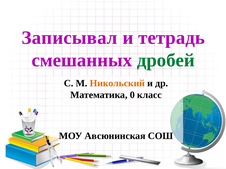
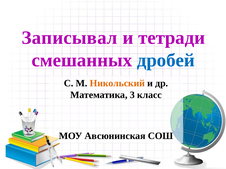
тетрадь: тетрадь -> тетради (172, 38)
дробей colour: green -> blue (166, 60)
0: 0 -> 3 (132, 95)
